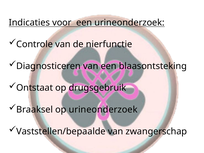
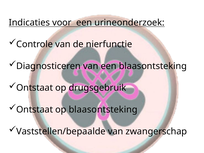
Braaksel: Braaksel -> Ontstaat (35, 110)
op urineonderzoek: urineonderzoek -> blaasontsteking (103, 110)
